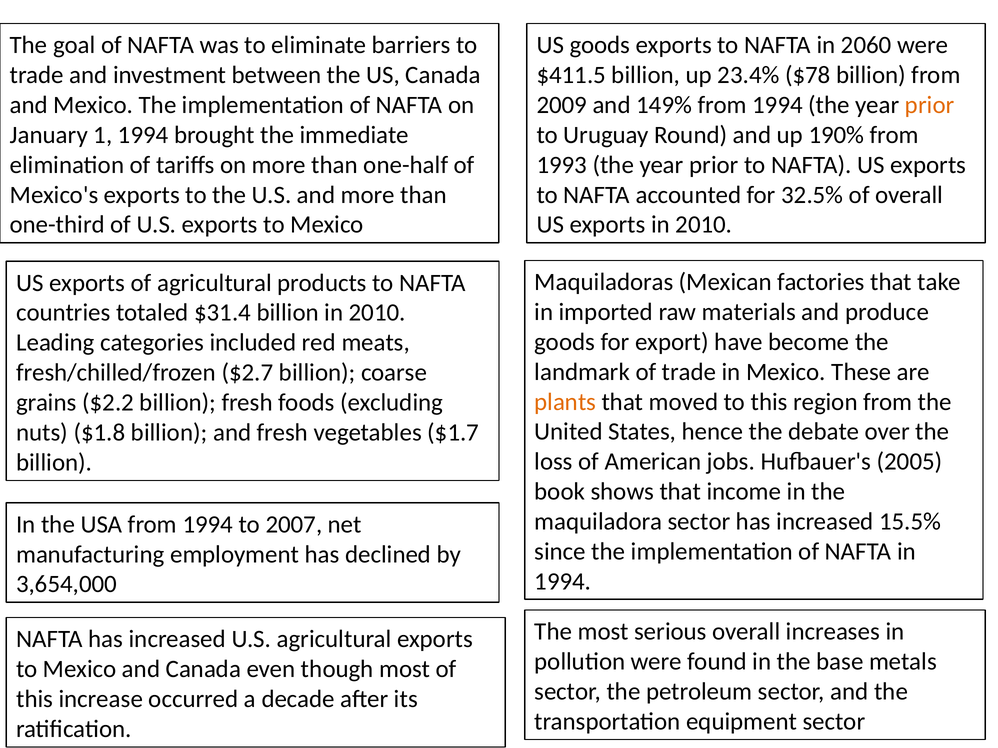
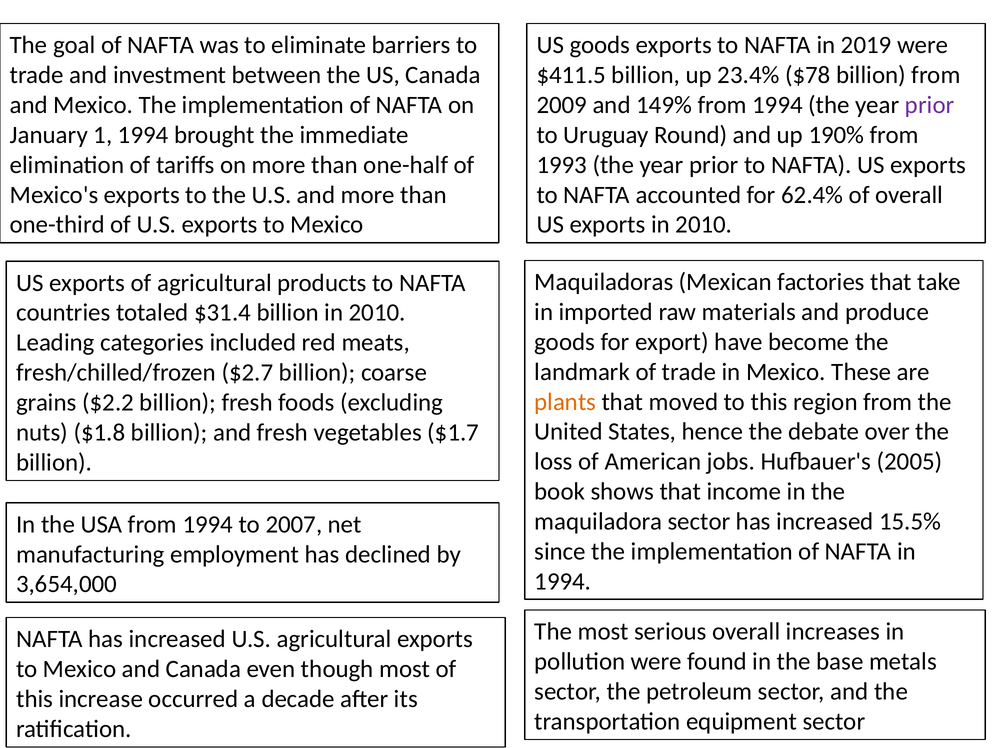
2060: 2060 -> 2019 (866, 45)
prior colour: orange -> purple (930, 105)
32.5%: 32.5% -> 62.4% (812, 195)
